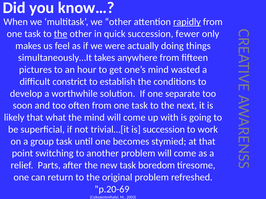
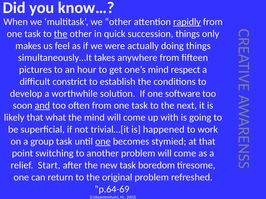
succession fewer: fewer -> things (188, 34)
wasted: wasted -> respect (186, 70)
separate: separate -> software (183, 94)
and underline: none -> present (42, 106)
is succession: succession -> happened (164, 130)
one underline: none -> present (103, 142)
Parts: Parts -> Start (49, 166)
”p.20-69: ”p.20-69 -> ”p.64-69 (112, 190)
